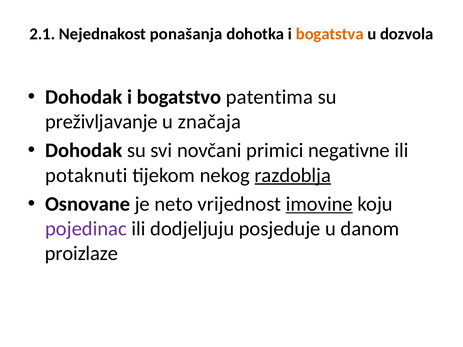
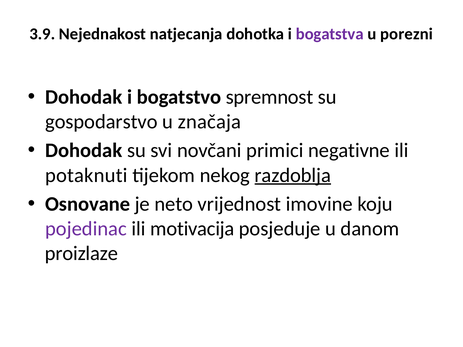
2.1: 2.1 -> 3.9 (42, 34)
ponašanja: ponašanja -> natjecanja (186, 34)
bogatstva colour: orange -> purple (330, 34)
dozvola: dozvola -> porezni (407, 34)
patentima: patentima -> spremnost (270, 97)
preživljavanje: preživljavanje -> gospodarstvo (101, 122)
imovine underline: present -> none (319, 204)
dodjeljuju: dodjeljuju -> motivacija (192, 229)
